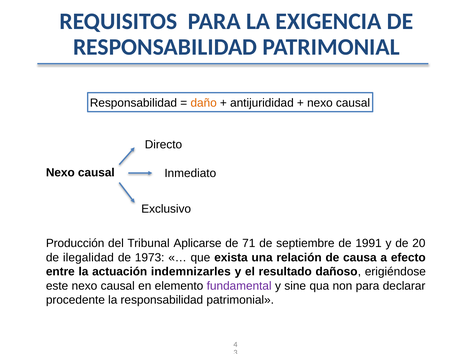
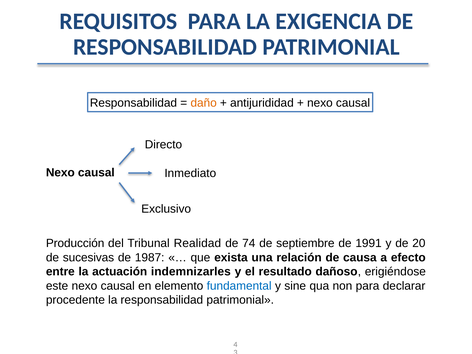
Aplicarse: Aplicarse -> Realidad (197, 243)
71: 71 -> 74 (249, 243)
ilegalidad: ilegalidad -> sucesivas (89, 258)
1973: 1973 -> 1987 (150, 258)
fundamental colour: purple -> blue (239, 286)
